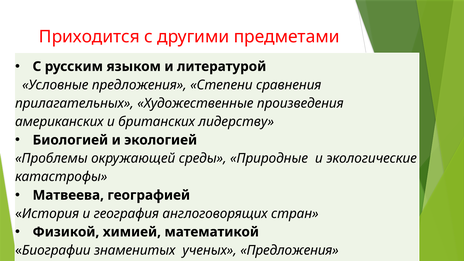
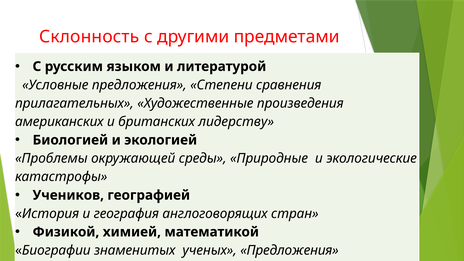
Приходится: Приходится -> Склонность (89, 37)
Матвеева: Матвеева -> Учеников (68, 195)
